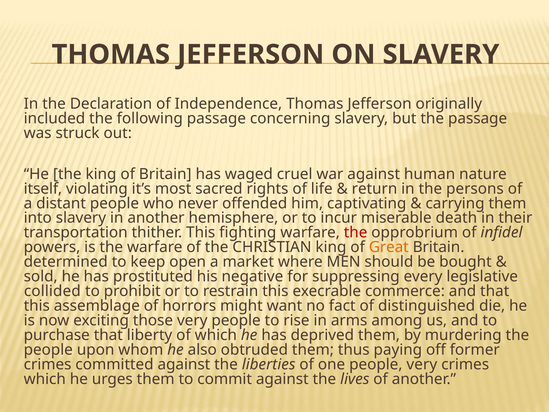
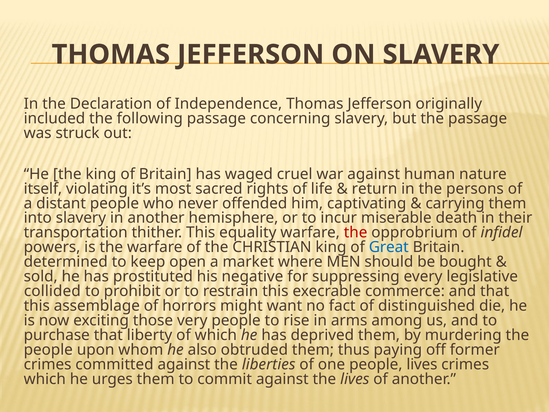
fighting: fighting -> equality (248, 232)
Great colour: orange -> blue (389, 247)
people very: very -> lives (422, 364)
